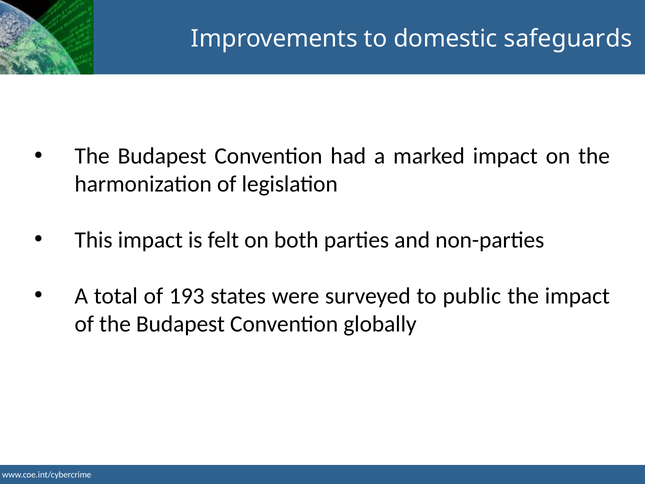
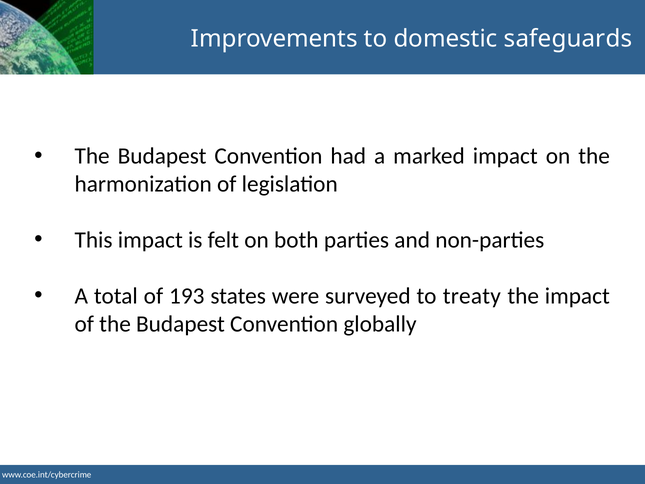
public: public -> treaty (472, 296)
